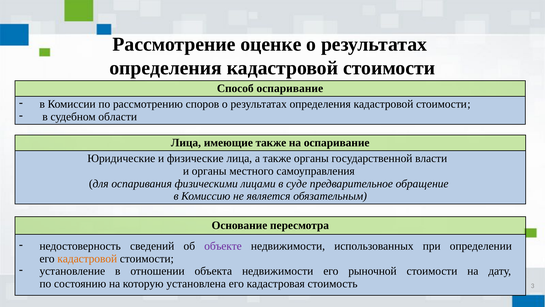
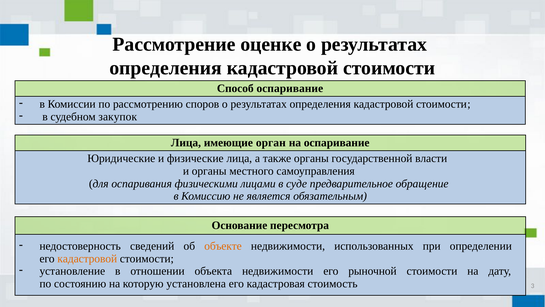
области: области -> закупок (118, 117)
имеющие также: также -> орган (271, 143)
объекте colour: purple -> orange (223, 246)
